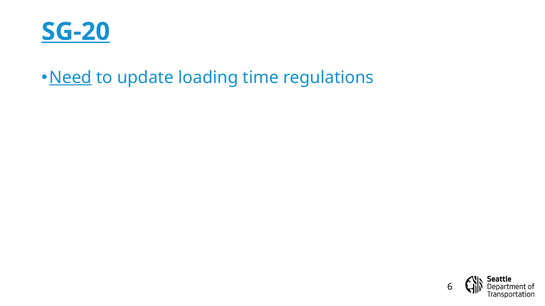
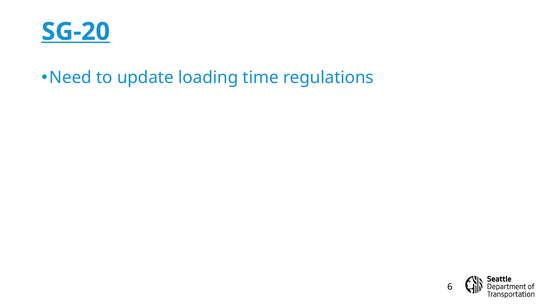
Need underline: present -> none (70, 78)
